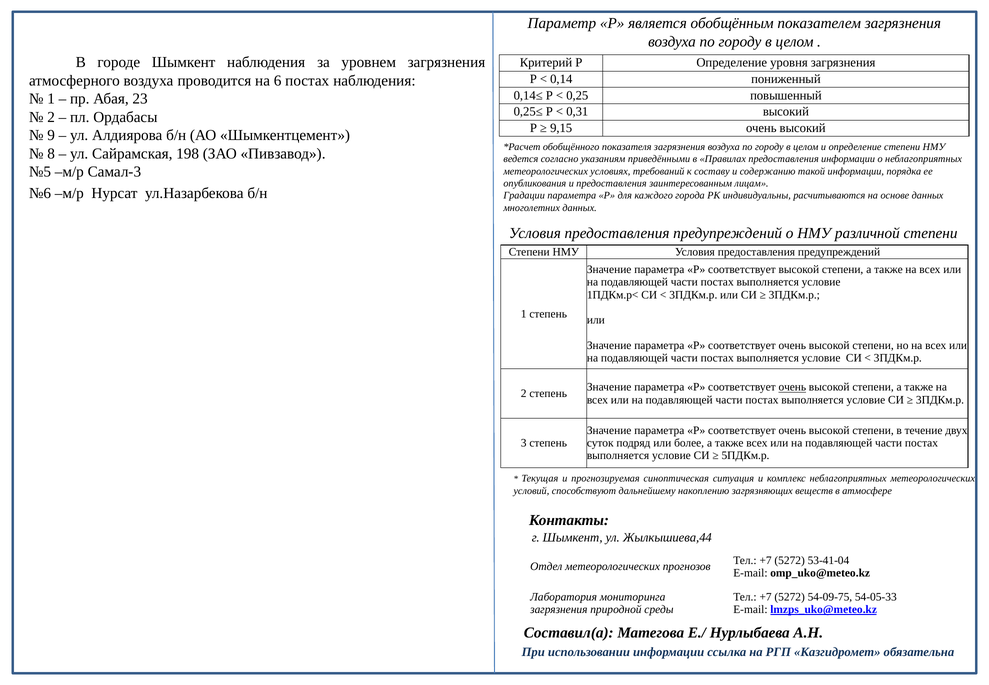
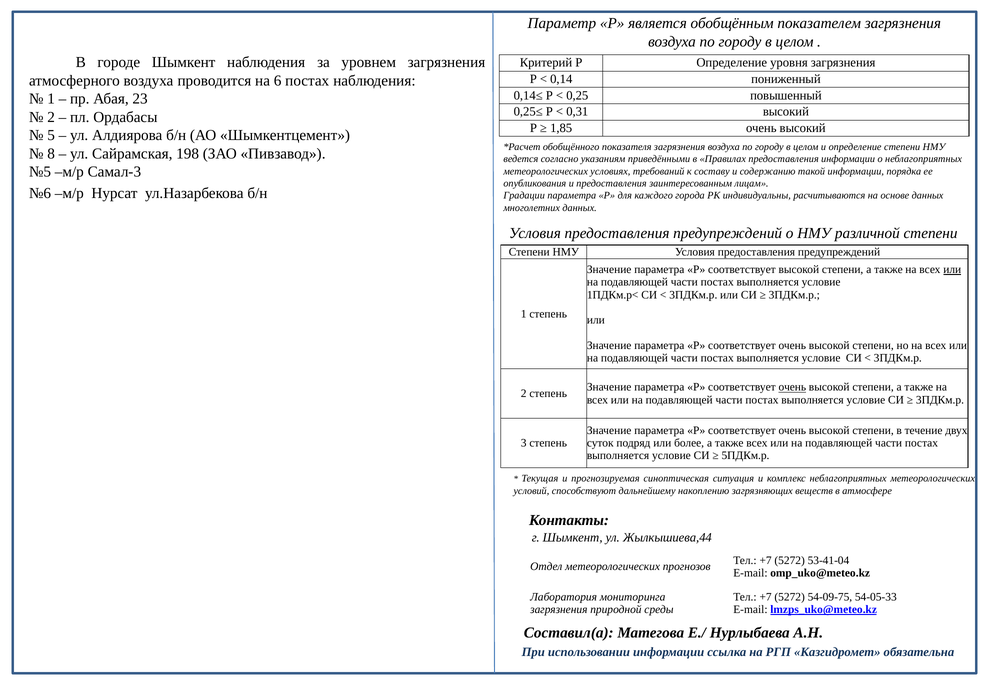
9,15: 9,15 -> 1,85 (561, 128)
9: 9 -> 5 (51, 135)
или underline: none -> present (952, 269)
